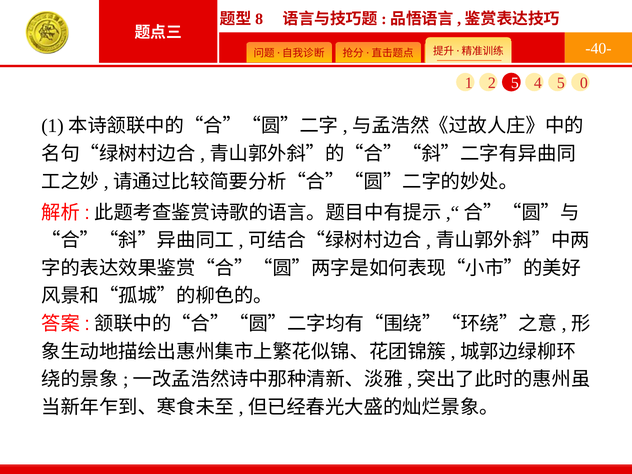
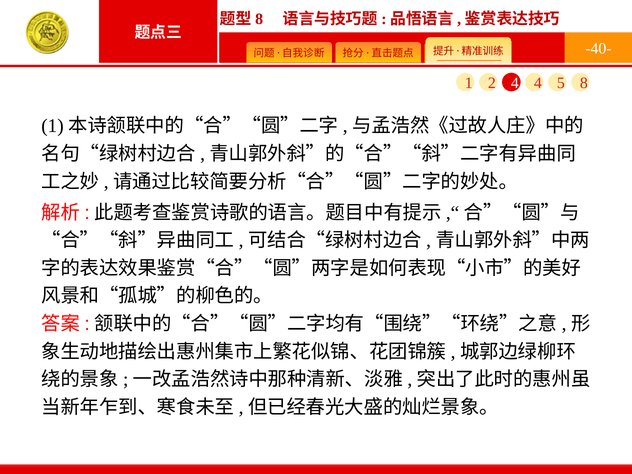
2 5: 5 -> 4 (515, 83)
0: 0 -> 8 (584, 83)
